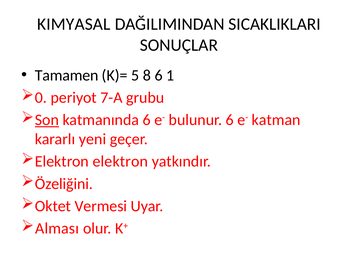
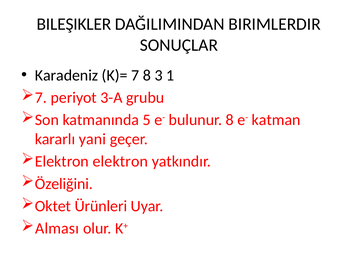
KIMYASAL: KIMYASAL -> BILEŞIKLER (74, 24)
SICAKLIKLARI: SICAKLIKLARI -> BIRIMLERDIR (275, 24)
Tamamen: Tamamen -> Karadeniz (67, 75)
K)= 5: 5 -> 7 (135, 75)
8 6: 6 -> 3 (159, 75)
0: 0 -> 7 (41, 97)
7-A: 7-A -> 3-A (111, 97)
Son underline: present -> none (47, 120)
katmanında 6: 6 -> 5 (147, 120)
bulunur 6: 6 -> 8 (230, 120)
yeni: yeni -> yani (92, 139)
Vermesi: Vermesi -> Ürünleri (101, 206)
